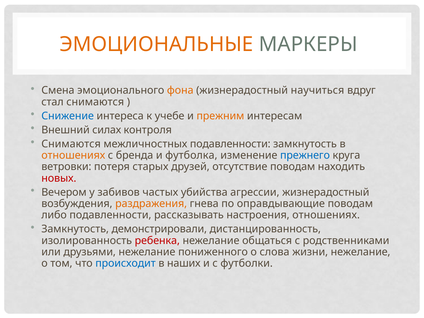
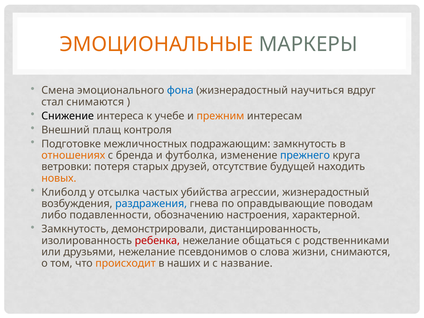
фона colour: orange -> blue (180, 90)
Снижение colour: blue -> black (68, 116)
силах: силах -> плащ (107, 130)
Снимаются: Снимаются -> Подготовке (71, 144)
межличностных подавленности: подавленности -> подражающим (230, 144)
отсутствие поводам: поводам -> будущей (293, 167)
новых colour: red -> orange (59, 178)
Вечером: Вечером -> Клиболд (64, 192)
забивов: забивов -> отсылка (119, 192)
раздражения colour: orange -> blue (151, 204)
рассказывать: рассказывать -> обозначению (189, 215)
настроения отношениях: отношениях -> характерной (326, 215)
пониженного: пониженного -> псевдонимов (213, 252)
жизни нежелание: нежелание -> снимаются (361, 252)
происходит colour: blue -> orange (126, 263)
футболки: футболки -> название (247, 263)
